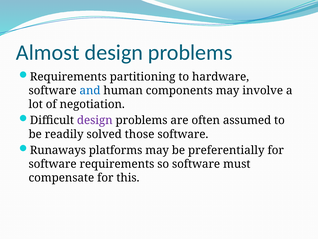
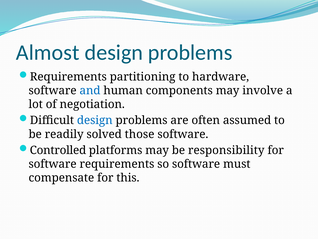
design colour: purple -> blue (95, 120)
Runaways: Runaways -> Controlled (58, 150)
preferentially: preferentially -> responsibility (226, 150)
